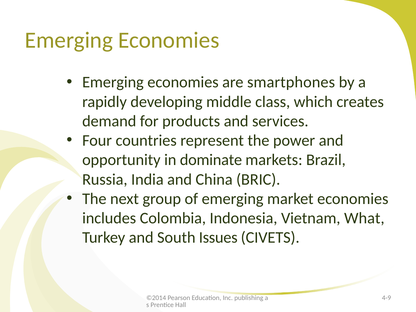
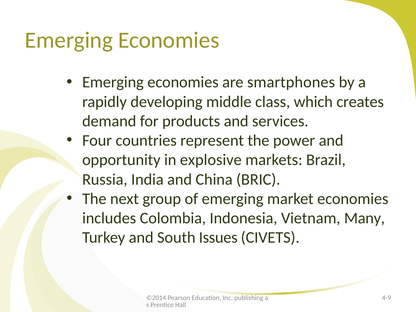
dominate: dominate -> explosive (211, 160)
What: What -> Many (364, 218)
